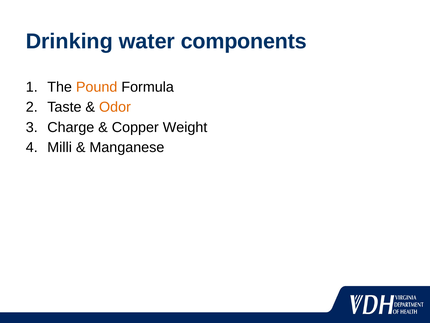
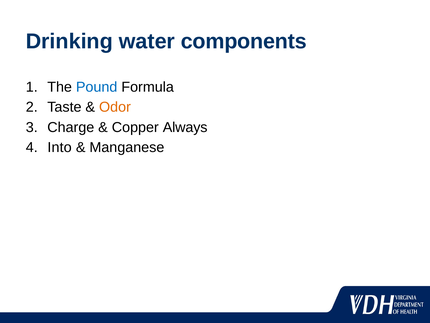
Pound colour: orange -> blue (97, 87)
Weight: Weight -> Always (185, 127)
Milli: Milli -> Into (60, 147)
